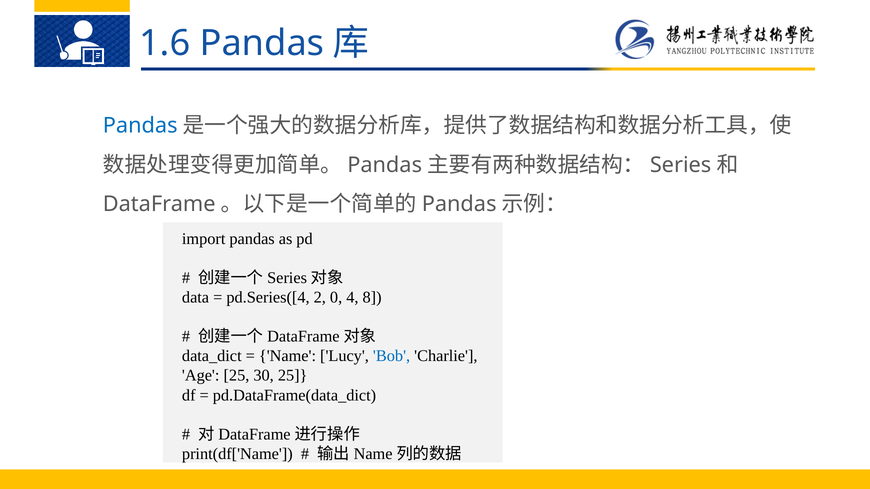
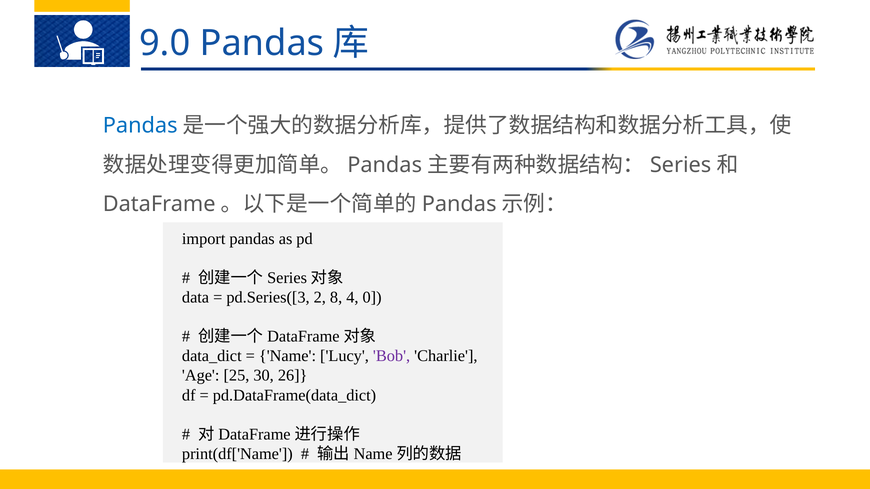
1.6: 1.6 -> 9.0 (165, 43)
pd.Series([4: pd.Series([4 -> pd.Series([3 (268, 298)
0: 0 -> 8 (336, 298)
8: 8 -> 0 (372, 298)
Bob colour: blue -> purple (392, 356)
30 25: 25 -> 26 (293, 376)
